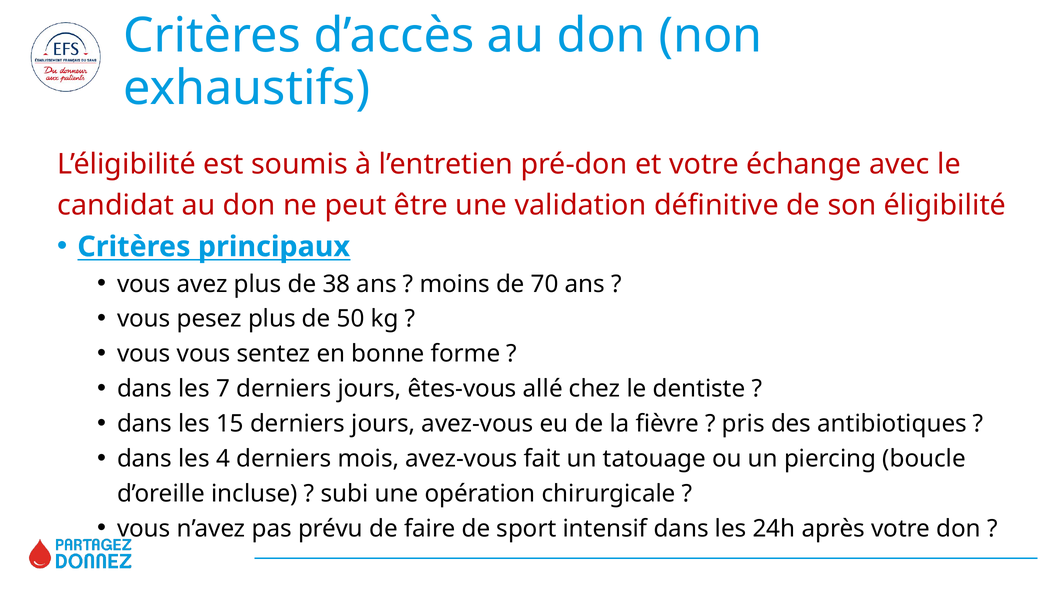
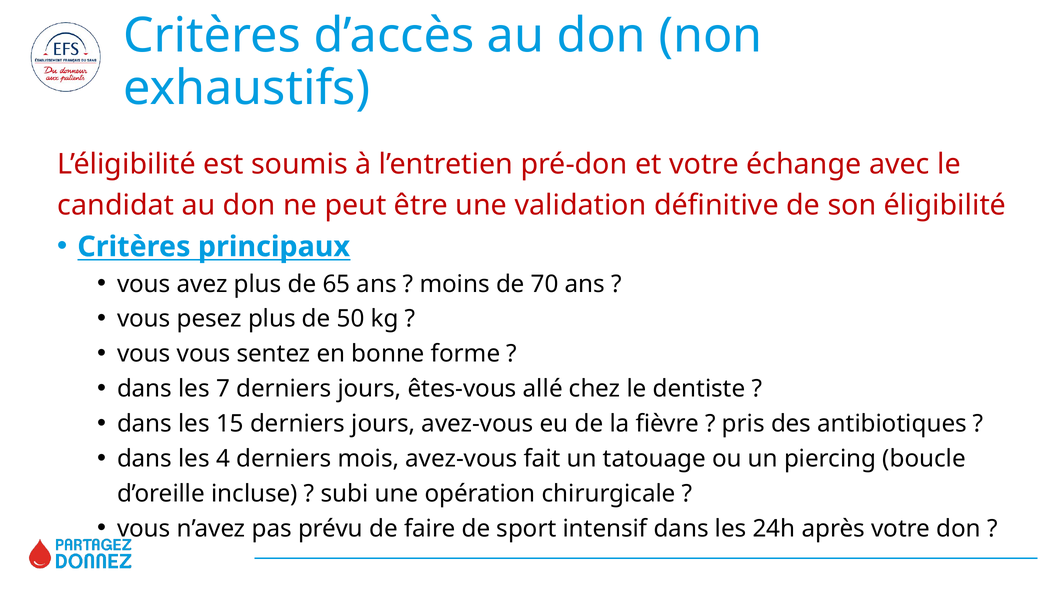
38: 38 -> 65 (336, 284)
